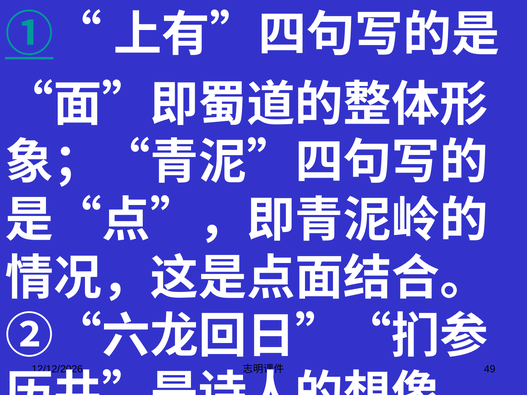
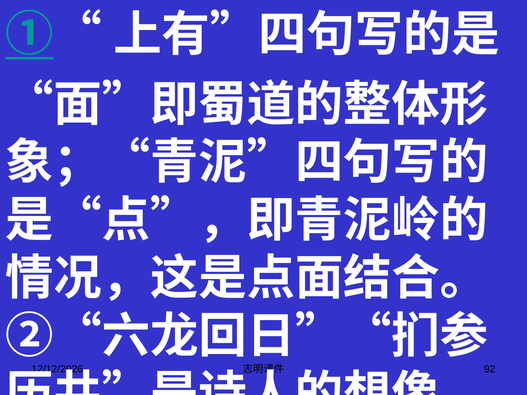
49: 49 -> 92 (490, 369)
